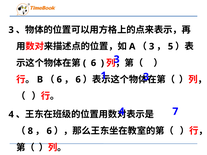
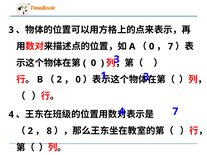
3: 3 -> 0 (152, 47)
5: 5 -> 7 (170, 47)
6: 6 -> 0 (93, 63)
6: 6 -> 2 (59, 80)
6: 6 -> 0 (78, 80)
8: 8 -> 2 (30, 131)
6: 6 -> 8 (49, 131)
